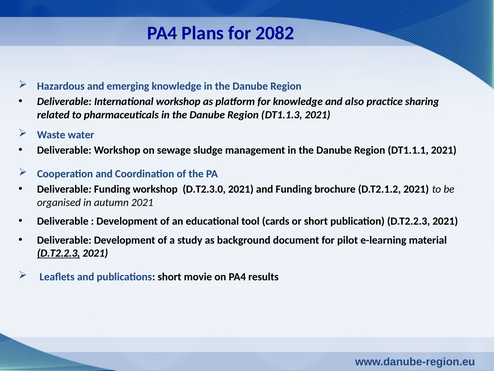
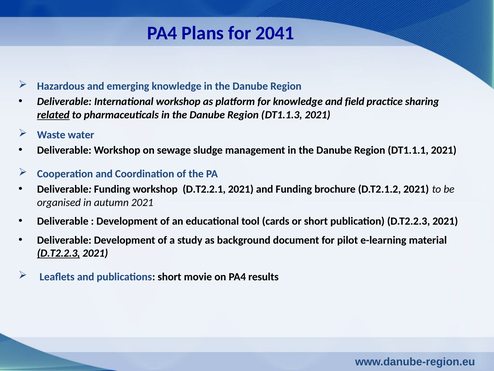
2082: 2082 -> 2041 (275, 33)
also: also -> field (355, 102)
related underline: none -> present (53, 115)
D.T2.3.0: D.T2.3.0 -> D.T2.2.1 (204, 189)
